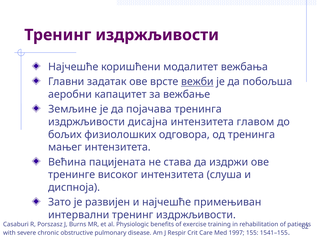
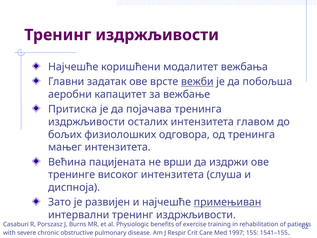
Земљине: Земљине -> Притиска (73, 109)
дисајна: дисајна -> осталих (148, 122)
става: става -> врши (178, 162)
примењиван underline: none -> present (228, 202)
